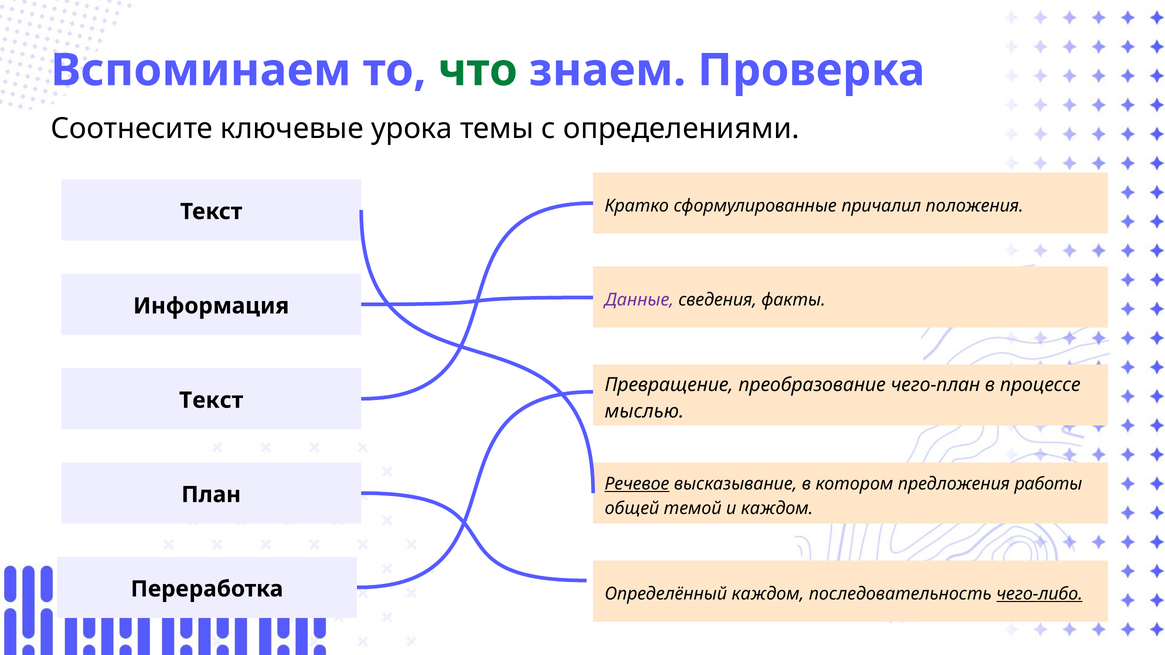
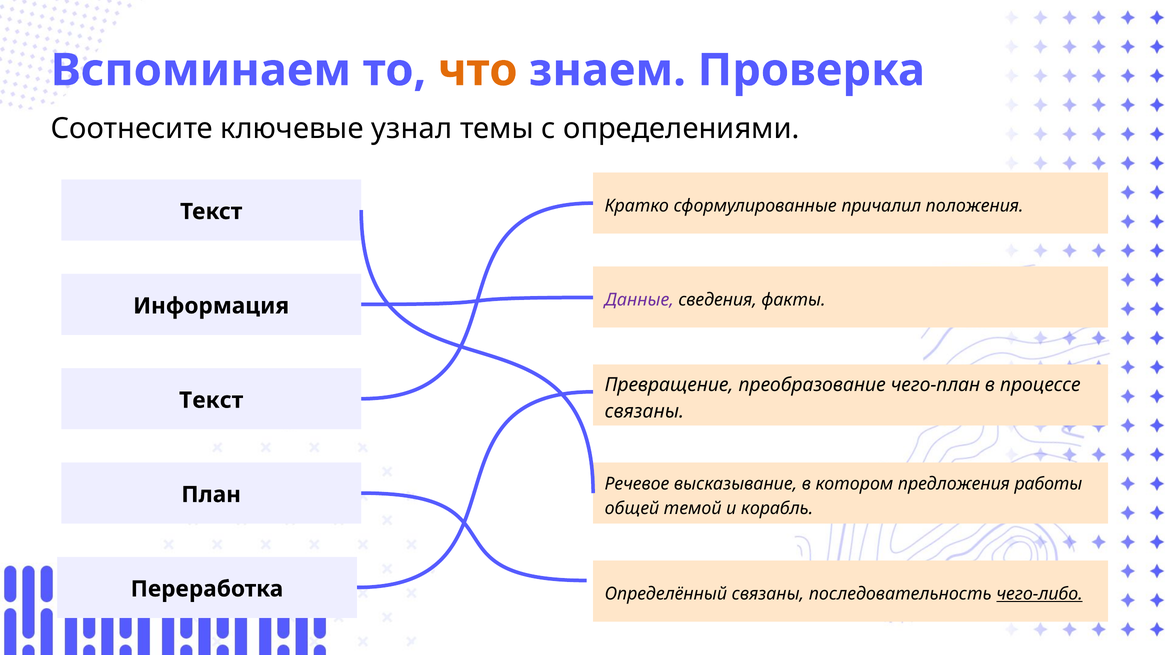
что colour: green -> orange (478, 70)
урока: урока -> узнал (412, 129)
мыслью: мыслью -> связаны (644, 412)
Речевое underline: present -> none (637, 484)
и каждом: каждом -> корабль (777, 508)
Определённый каждом: каждом -> связаны (768, 594)
